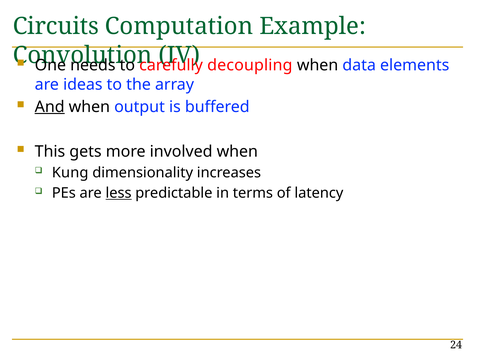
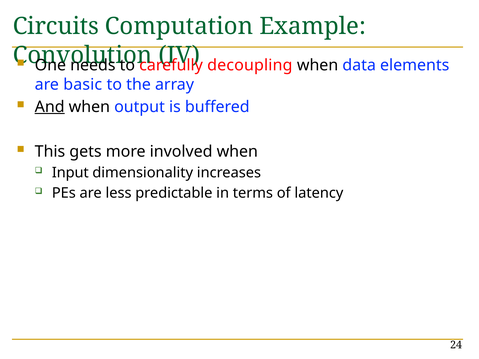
ideas: ideas -> basic (83, 84)
Kung: Kung -> Input (70, 173)
less underline: present -> none (119, 193)
